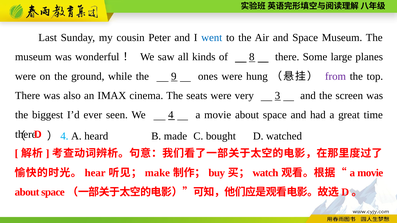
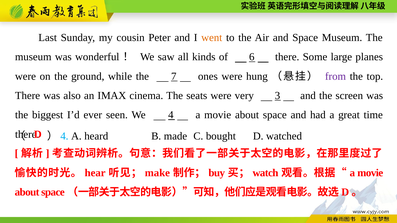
went colour: blue -> orange (212, 38)
8: 8 -> 6 (252, 57)
9: 9 -> 7 (174, 76)
